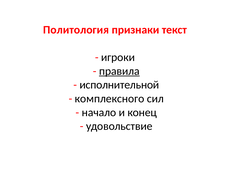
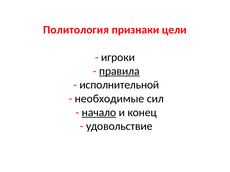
текст: текст -> цели (174, 30)
комплексного: комплексного -> необходимые (109, 99)
начало underline: none -> present (99, 113)
